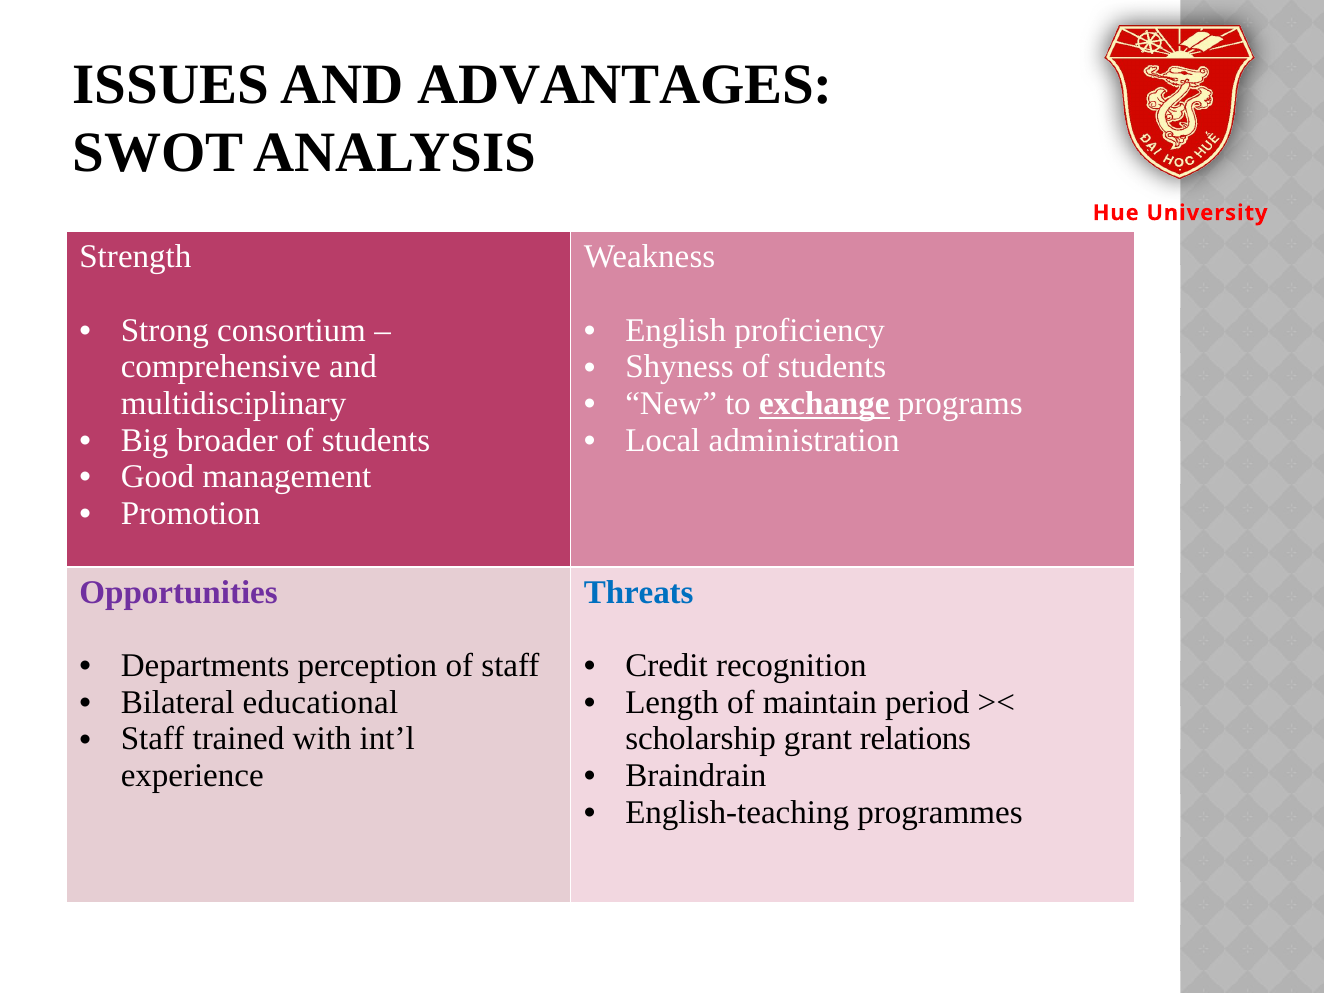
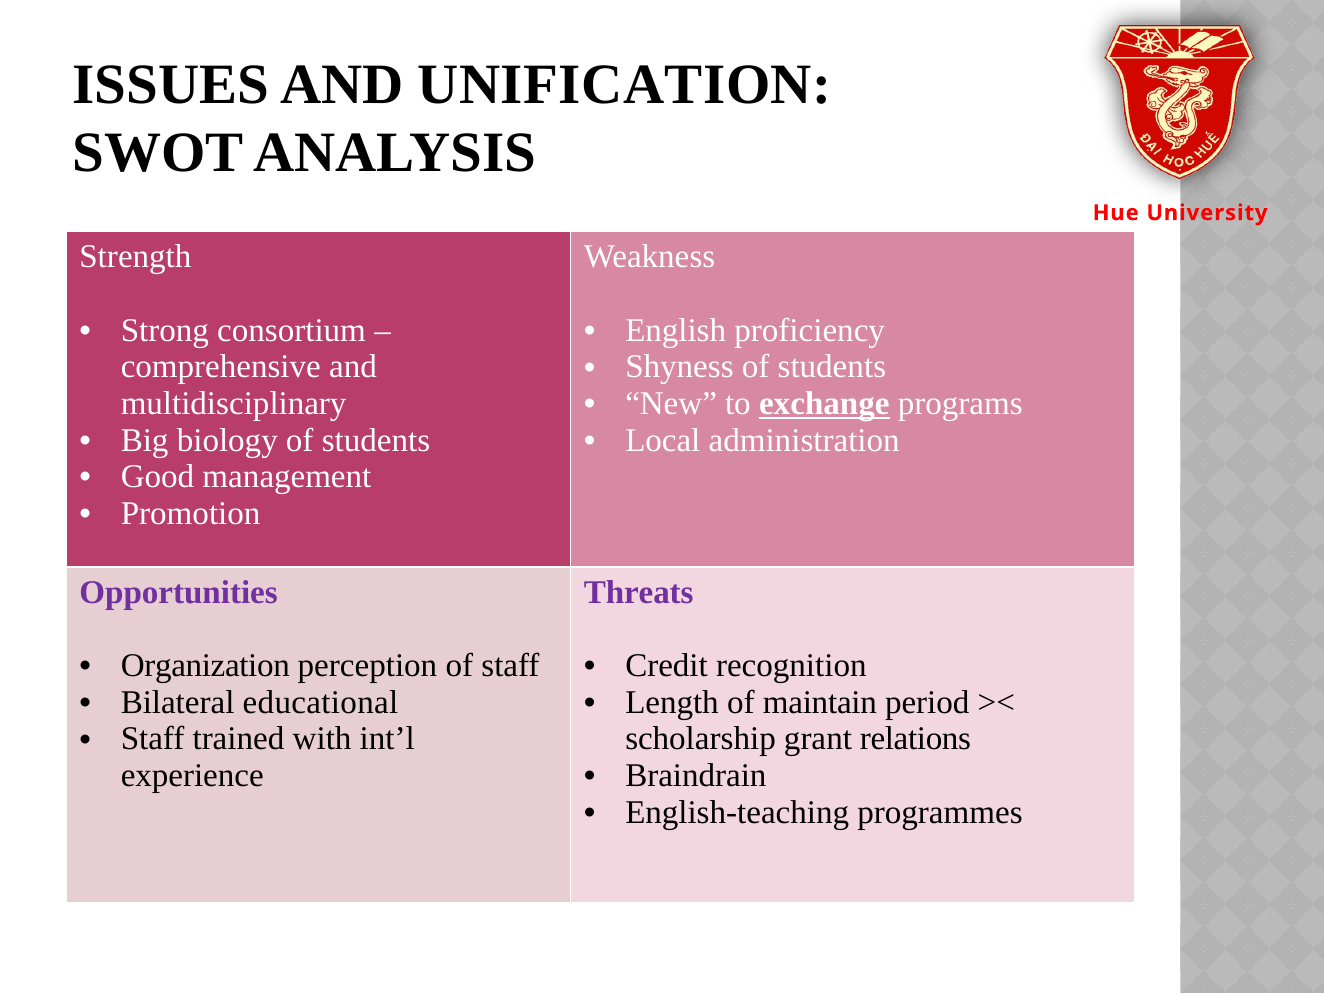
ADVANTAGES: ADVANTAGES -> UNIFICATION (625, 85)
broader: broader -> biology (227, 440)
Threats colour: blue -> purple (639, 592)
Departments: Departments -> Organization (205, 666)
